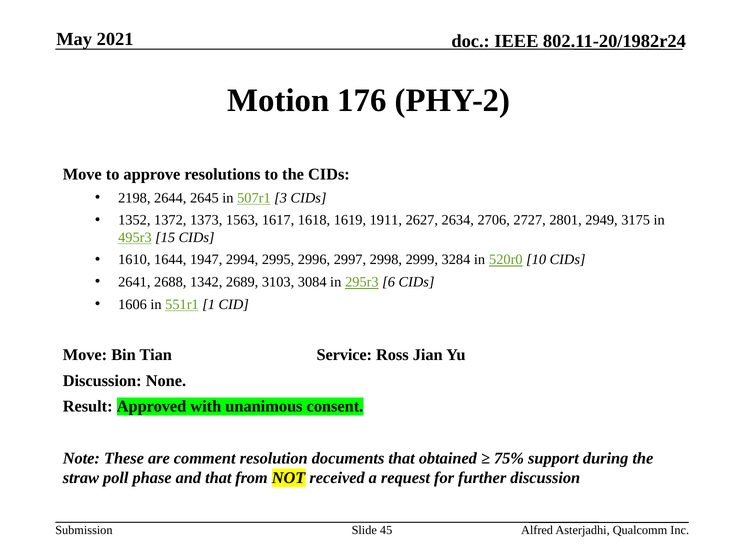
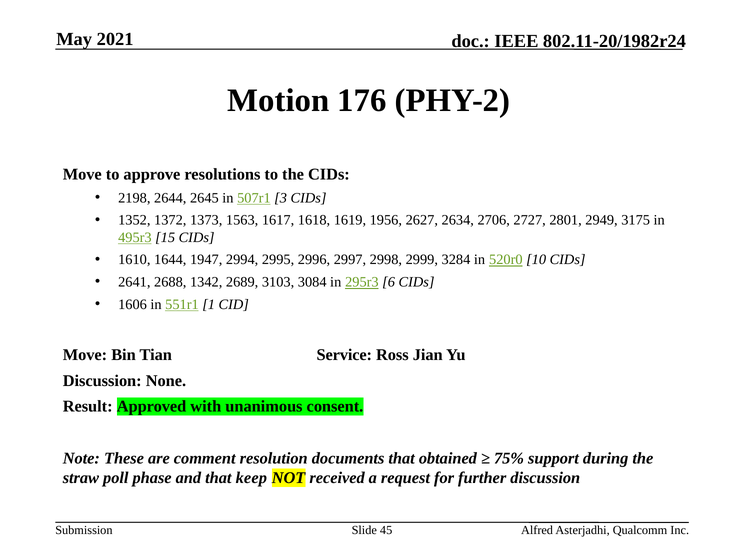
1911: 1911 -> 1956 (386, 220)
from: from -> keep (251, 478)
